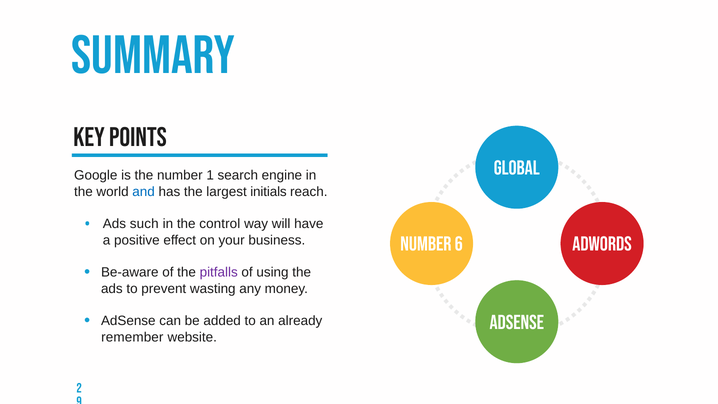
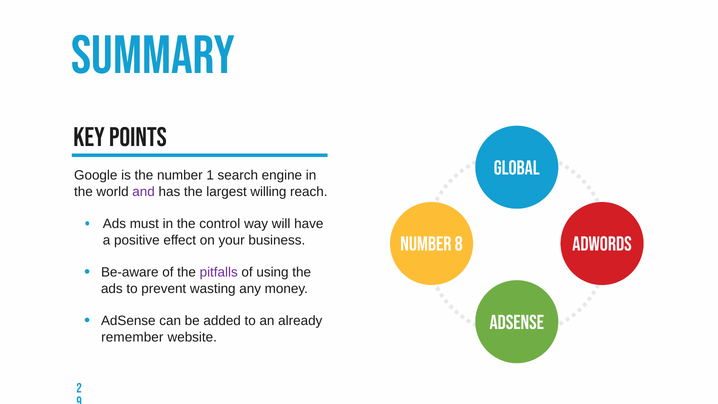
and colour: blue -> purple (144, 192)
initials: initials -> willing (268, 192)
such: such -> must (144, 224)
6: 6 -> 8 (459, 244)
